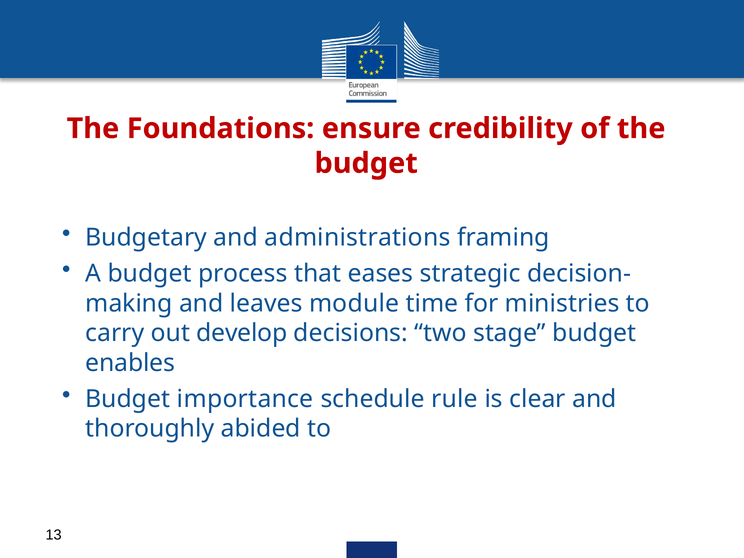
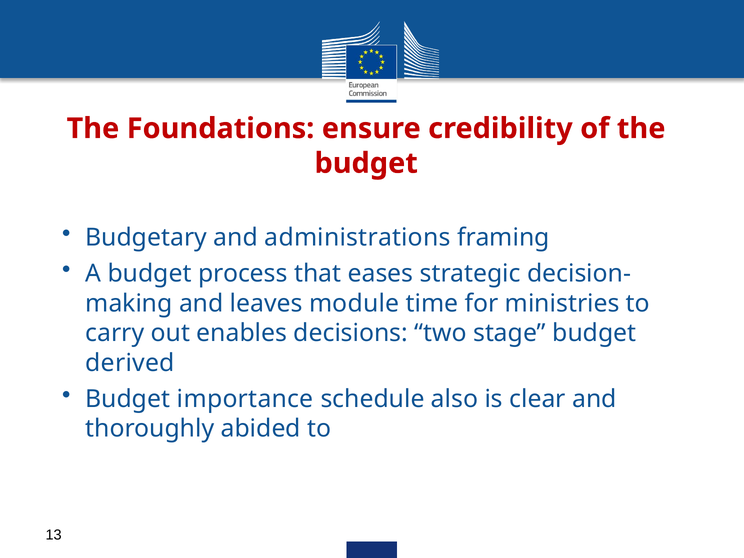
develop: develop -> enables (242, 333)
enables: enables -> derived (130, 363)
rule: rule -> also (455, 399)
